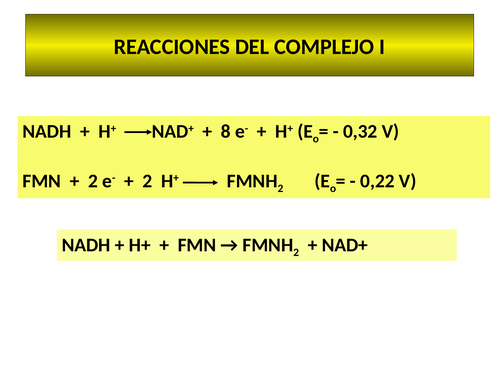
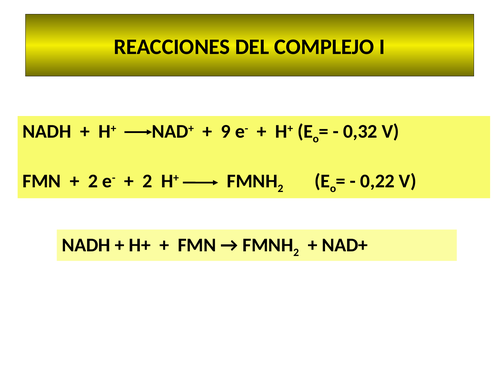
8: 8 -> 9 (226, 132)
